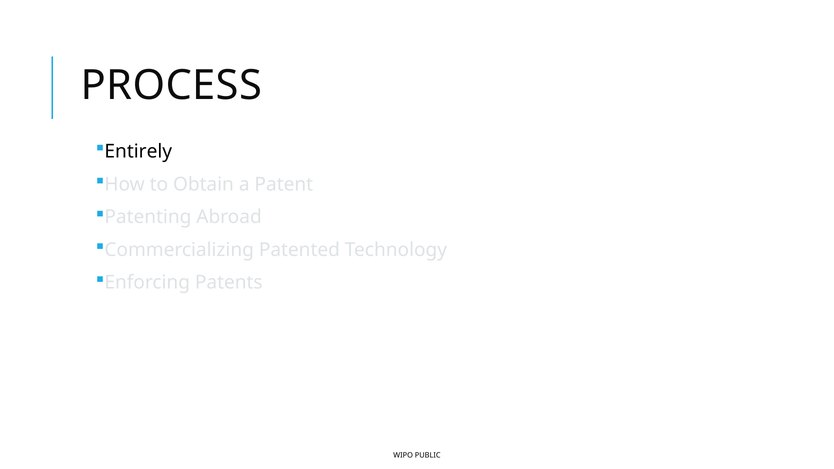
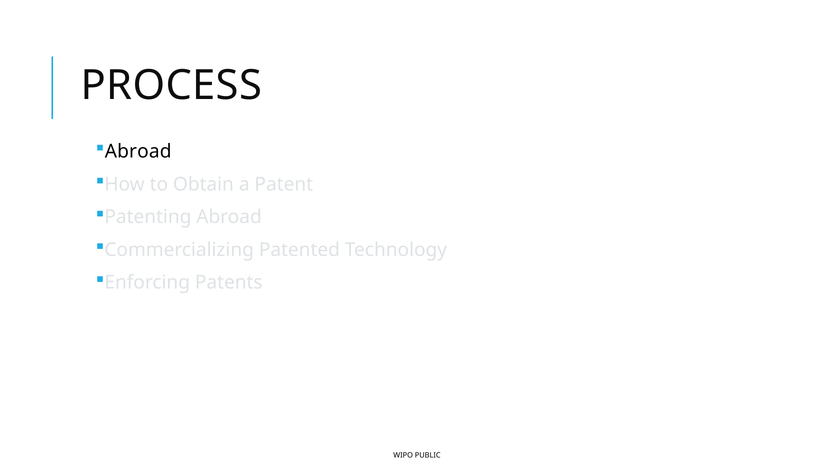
Entirely: Entirely -> Abroad (138, 151)
